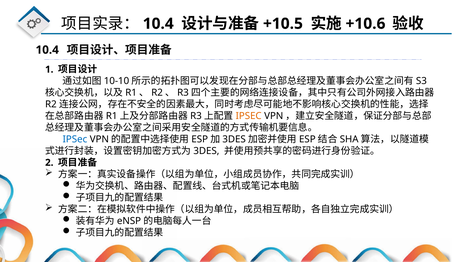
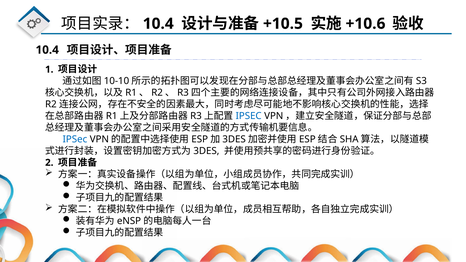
IPSEC colour: orange -> blue (249, 116)
